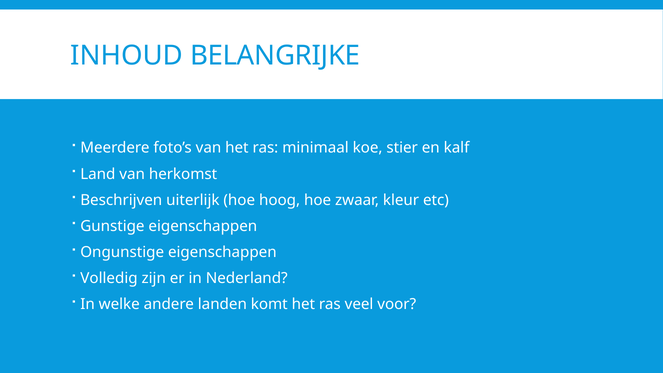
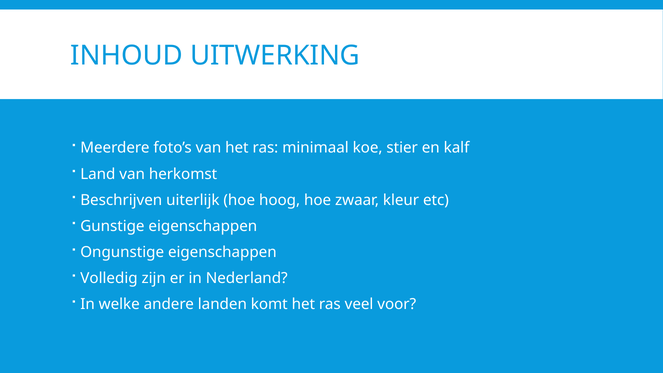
BELANGRIJKE: BELANGRIJKE -> UITWERKING (275, 56)
